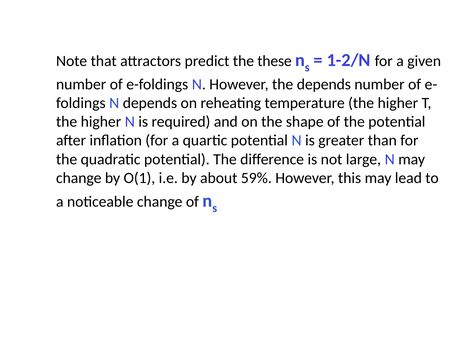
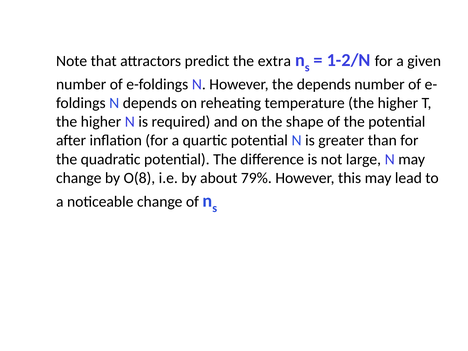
these: these -> extra (274, 61)
O(1: O(1 -> O(8 (139, 178)
59%: 59% -> 79% (256, 178)
